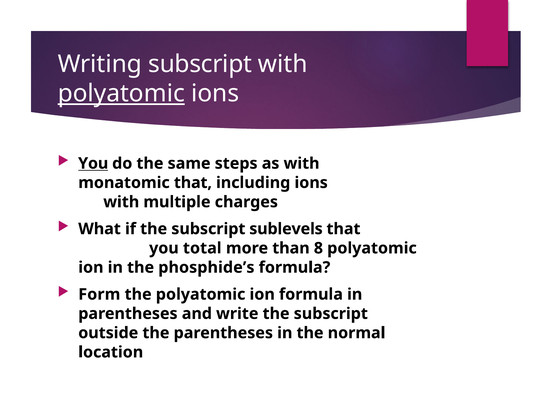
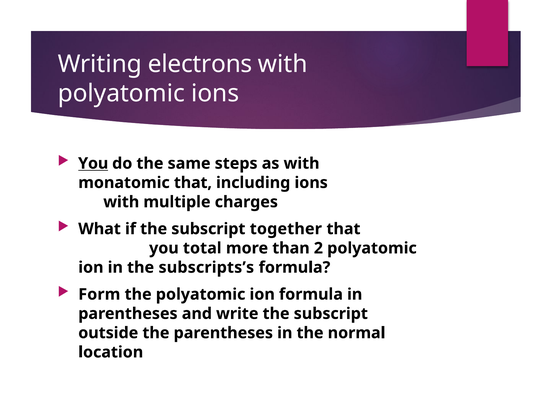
Writing subscript: subscript -> electrons (200, 64)
polyatomic underline: present -> none (121, 94)
sublevels: sublevels -> together (286, 229)
8: 8 -> 2 (318, 248)
phosphide’s: phosphide’s -> subscripts’s (206, 268)
